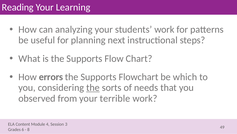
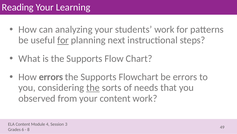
for underline: none -> present (63, 40)
be which: which -> errors (185, 77)
your terrible: terrible -> content (115, 98)
